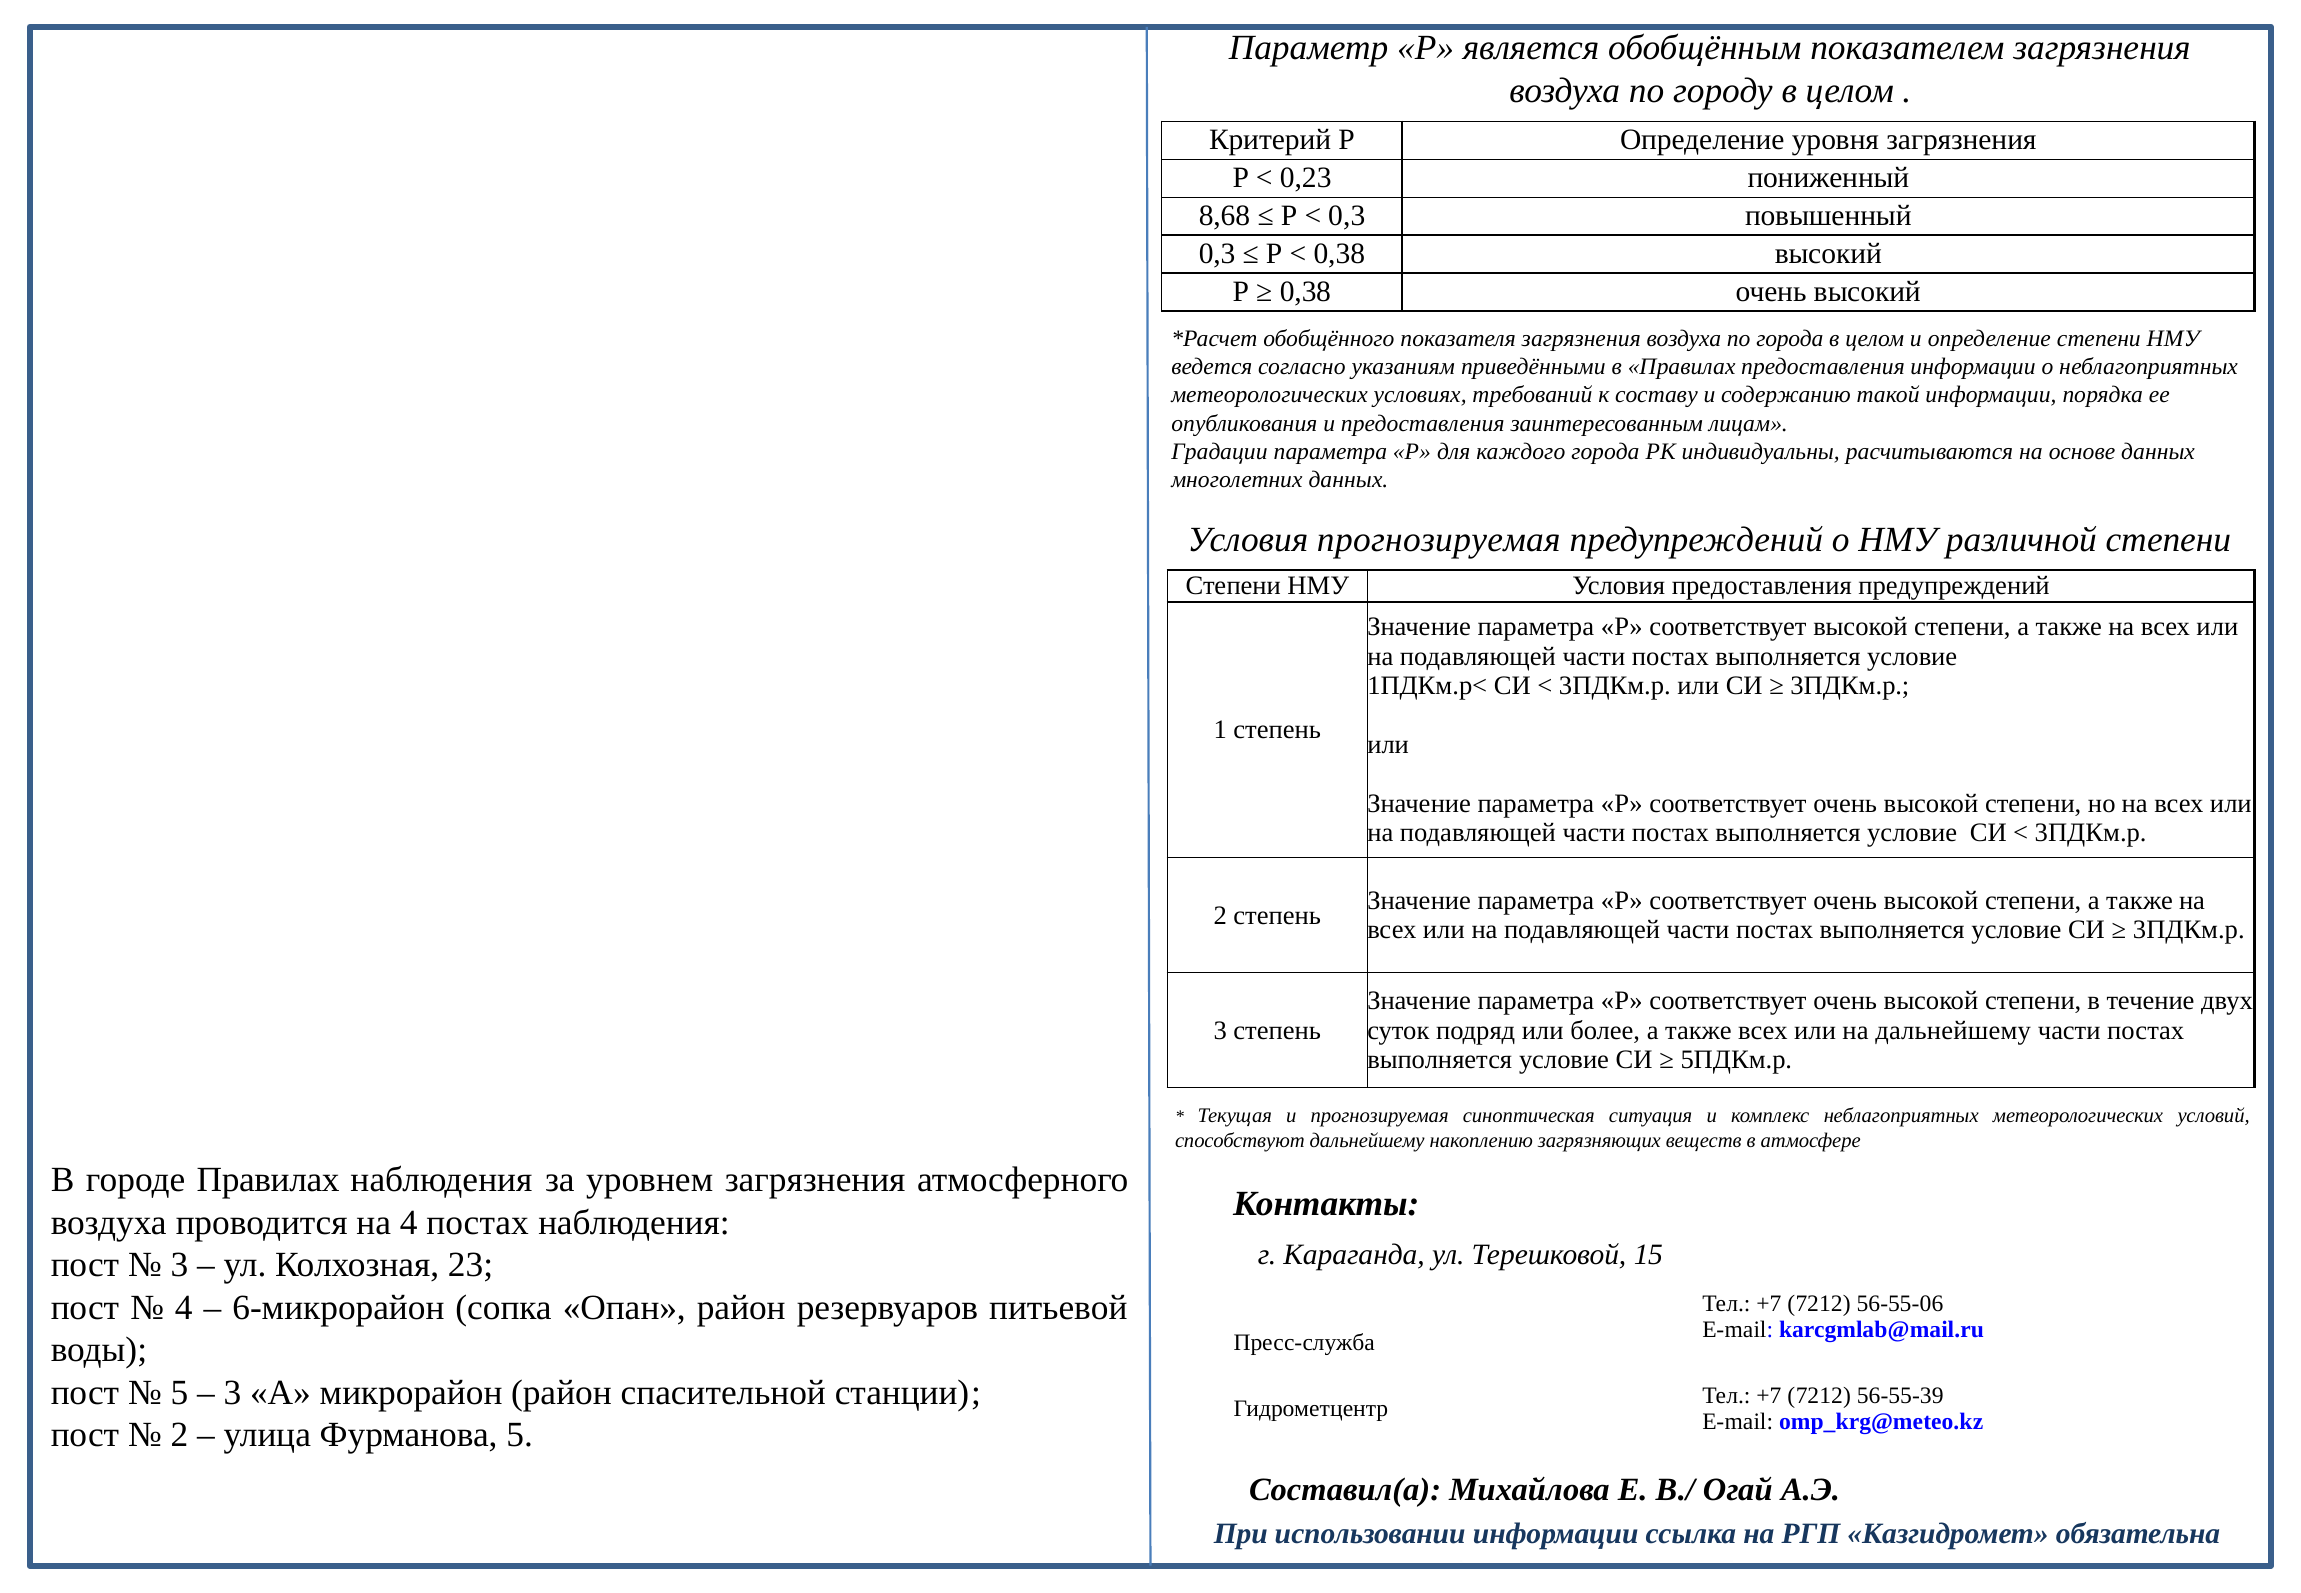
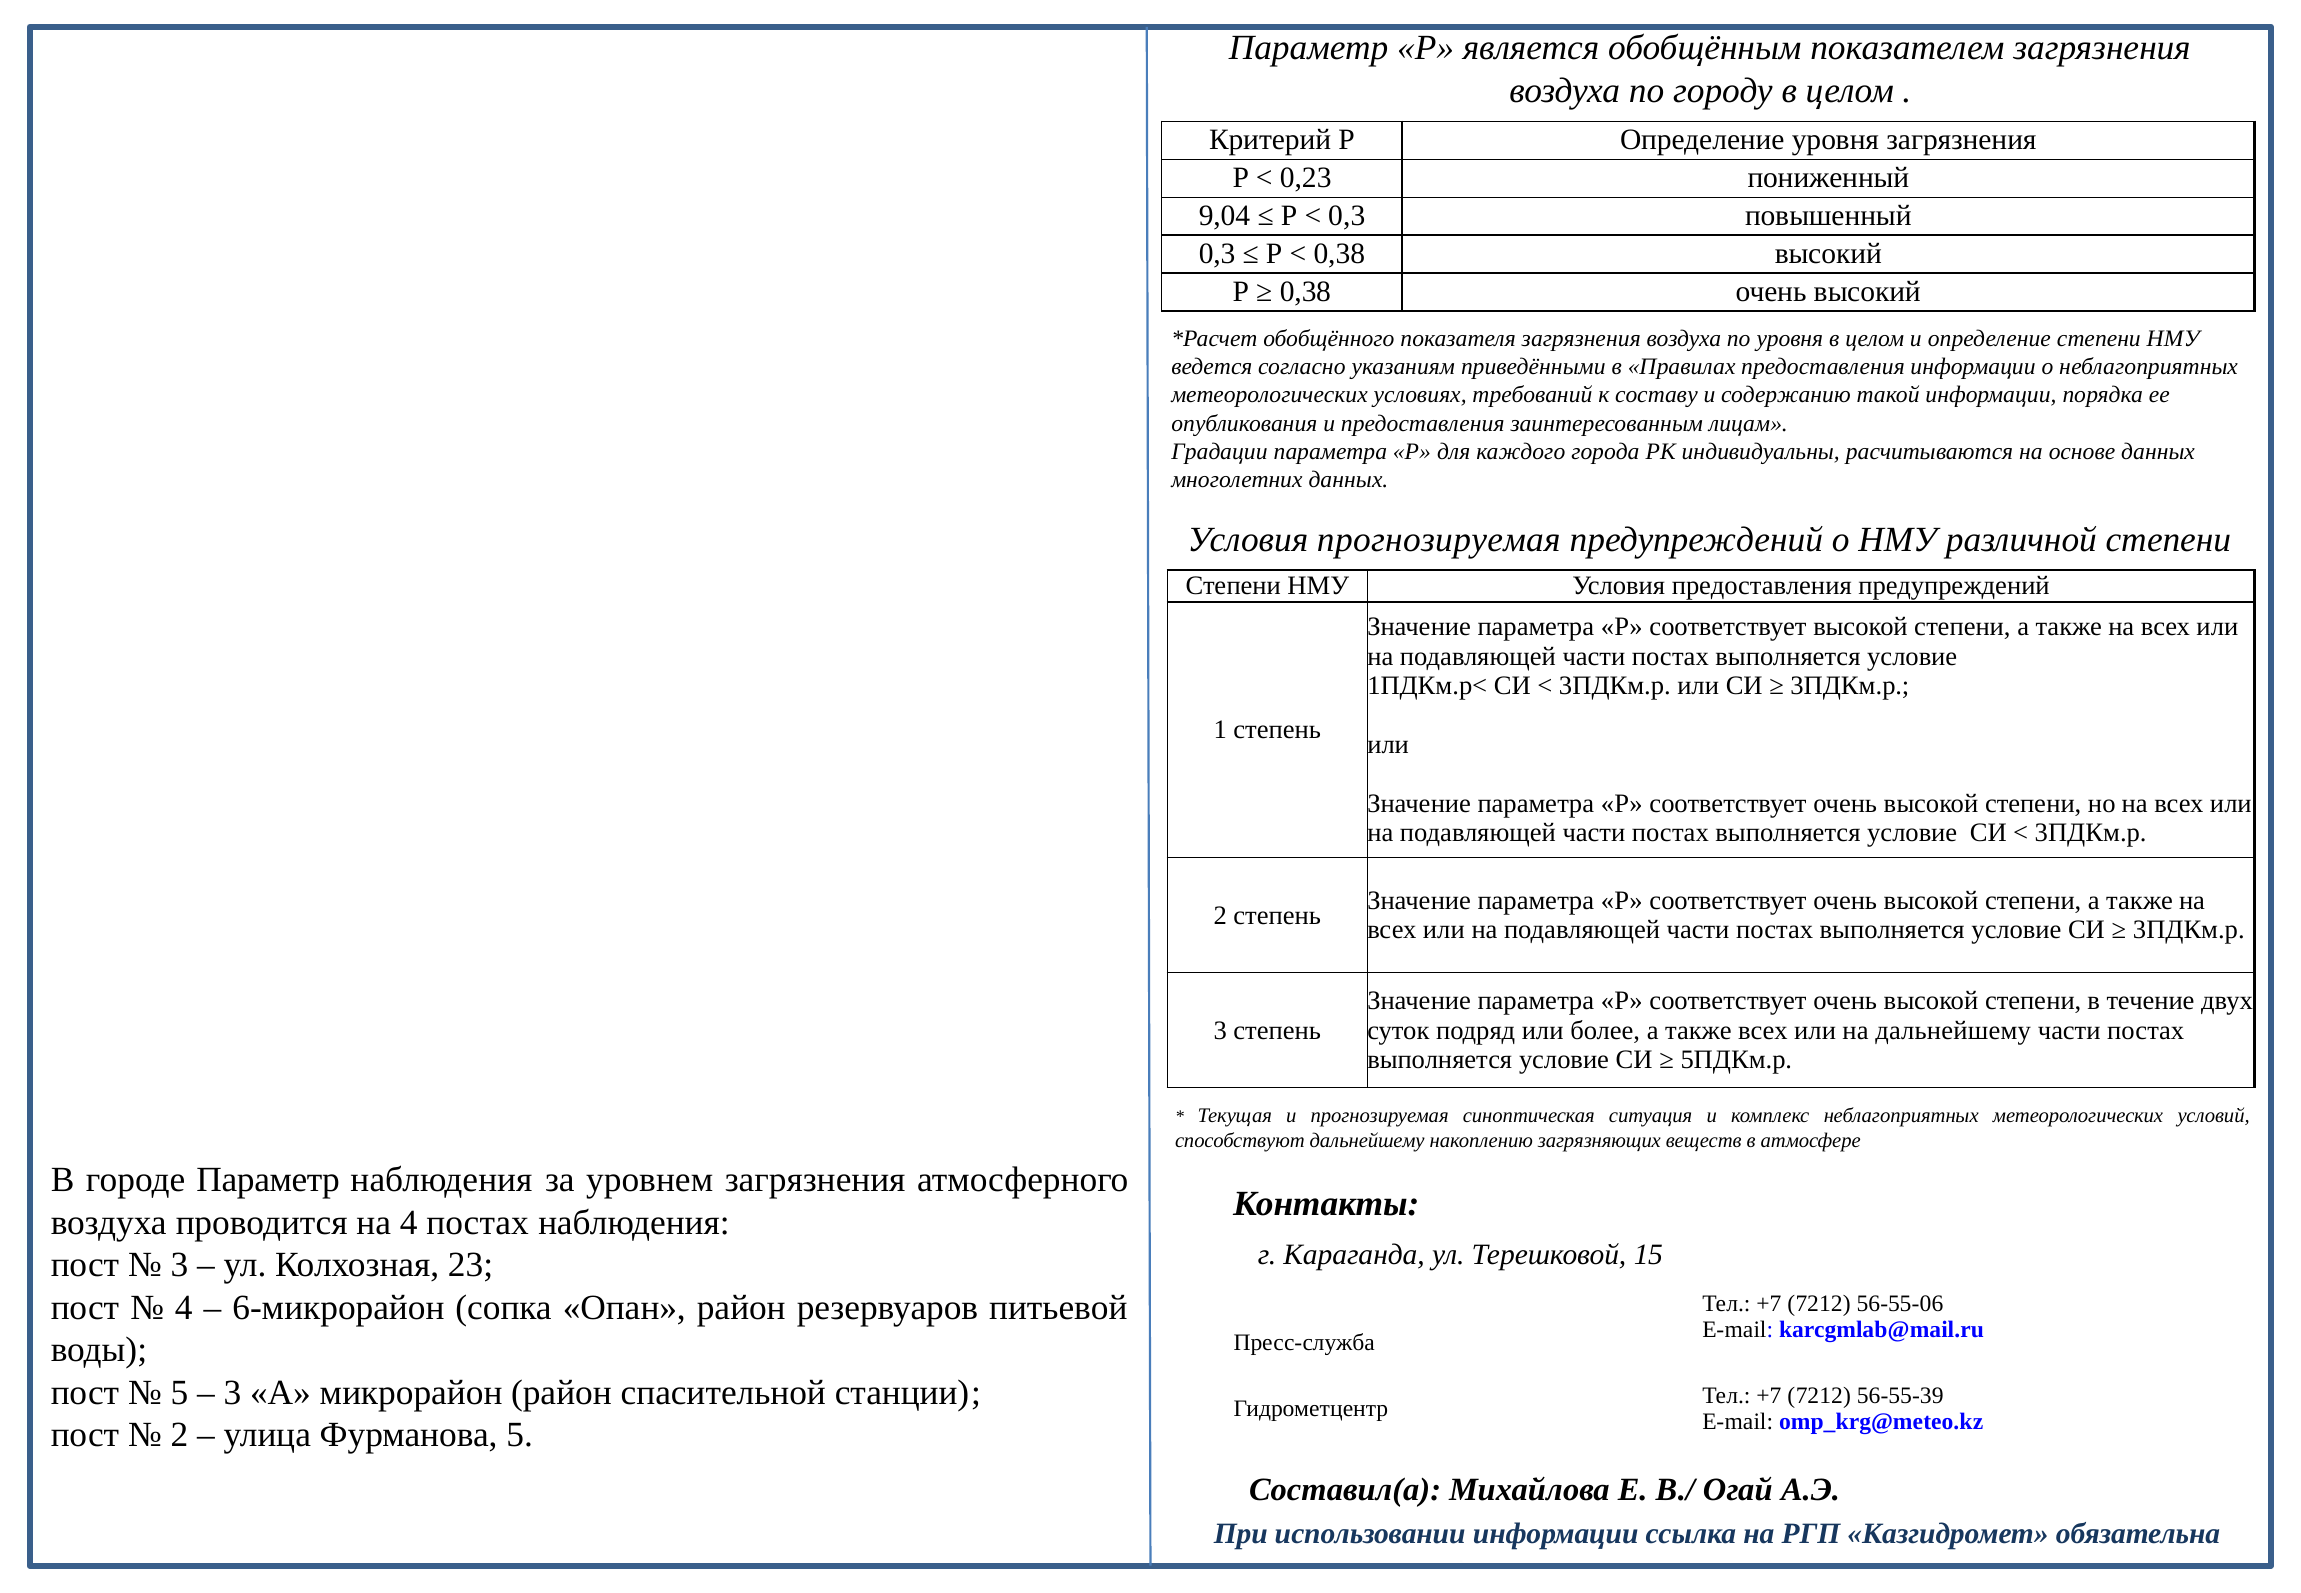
8,68: 8,68 -> 9,04 (1224, 216)
по города: города -> уровня (1790, 339)
городе Правилах: Правилах -> Параметр (268, 1180)
